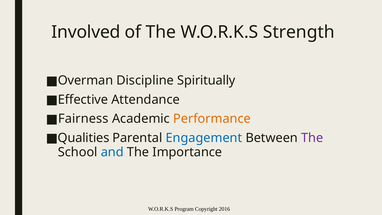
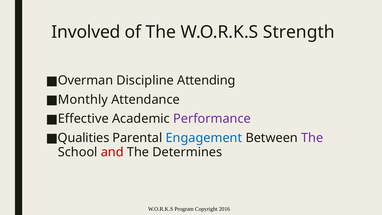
Spiritually: Spiritually -> Attending (206, 80)
Effective: Effective -> Monthly (83, 100)
Fairness: Fairness -> Effective (83, 119)
Performance colour: orange -> purple (212, 119)
and colour: blue -> red (112, 152)
Importance: Importance -> Determines (187, 152)
